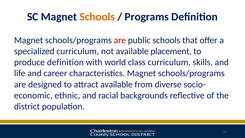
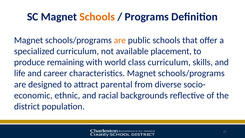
are colour: red -> orange (120, 40)
produce definition: definition -> remaining (65, 62)
attract available: available -> parental (116, 84)
